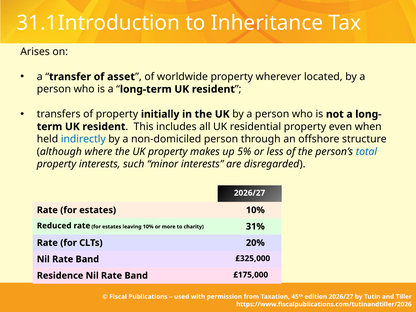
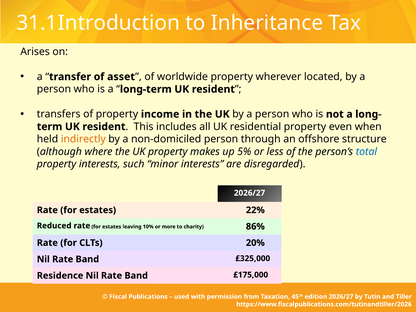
initially: initially -> income (160, 114)
indirectly colour: blue -> orange (83, 139)
10%: 10% -> 22% (255, 210)
31%: 31% -> 86% (255, 226)
